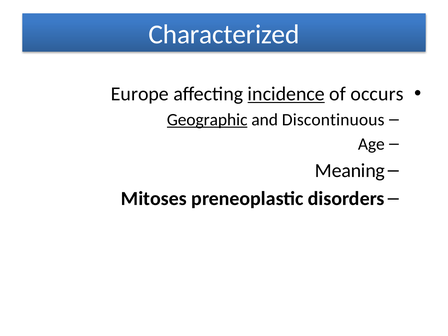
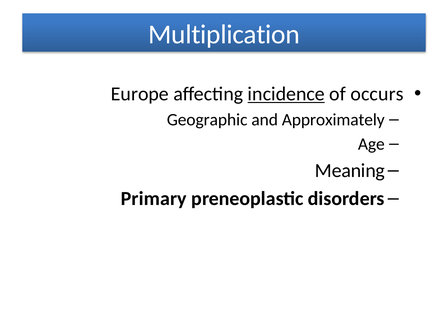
Characterized: Characterized -> Multiplication (224, 34)
Geographic underline: present -> none (207, 120)
Discontinuous: Discontinuous -> Approximately (333, 120)
Mitoses: Mitoses -> Primary (154, 199)
